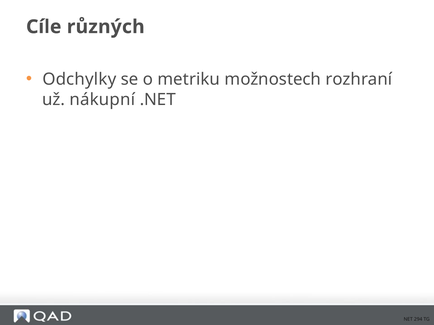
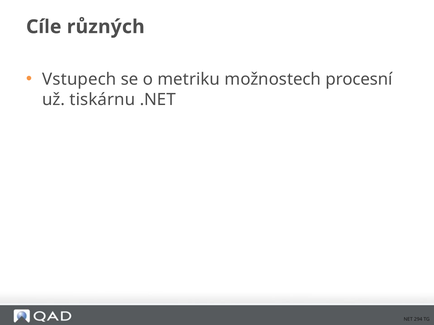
Odchylky: Odchylky -> Vstupech (79, 79)
rozhraní: rozhraní -> procesní (359, 79)
nákupní: nákupní -> tiskárnu (102, 100)
